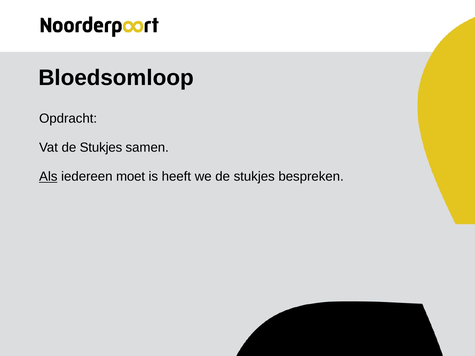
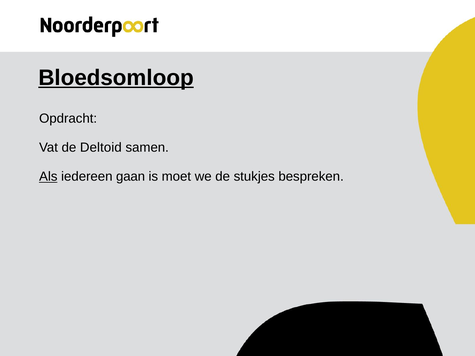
Bloedsomloop underline: none -> present (116, 78)
Vat de Stukjes: Stukjes -> Deltoid (101, 148)
moet: moet -> gaan (131, 177)
heeft: heeft -> moet (176, 177)
